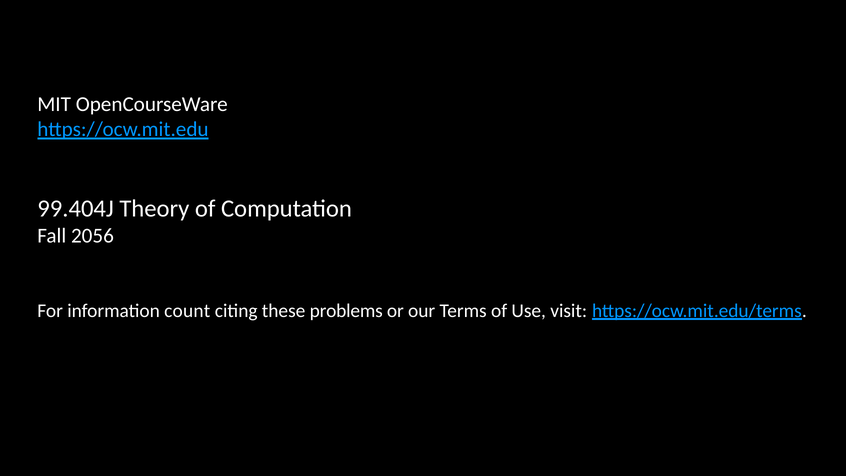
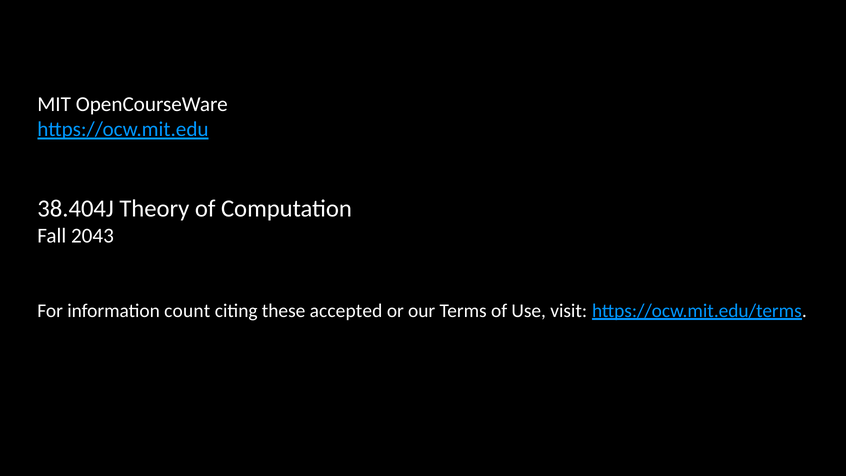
99.404J: 99.404J -> 38.404J (76, 208)
2056: 2056 -> 2043 (92, 236)
problems: problems -> accepted (346, 311)
